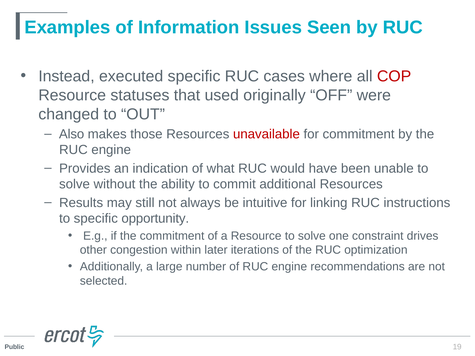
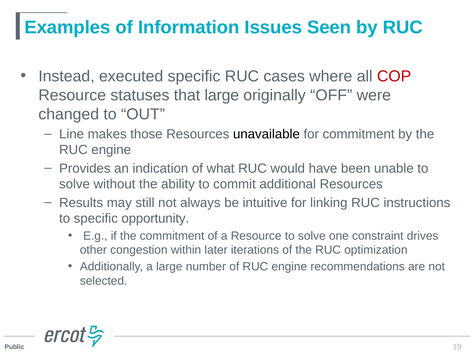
that used: used -> large (222, 95)
Also: Also -> Line (72, 134)
unavailable colour: red -> black (266, 134)
